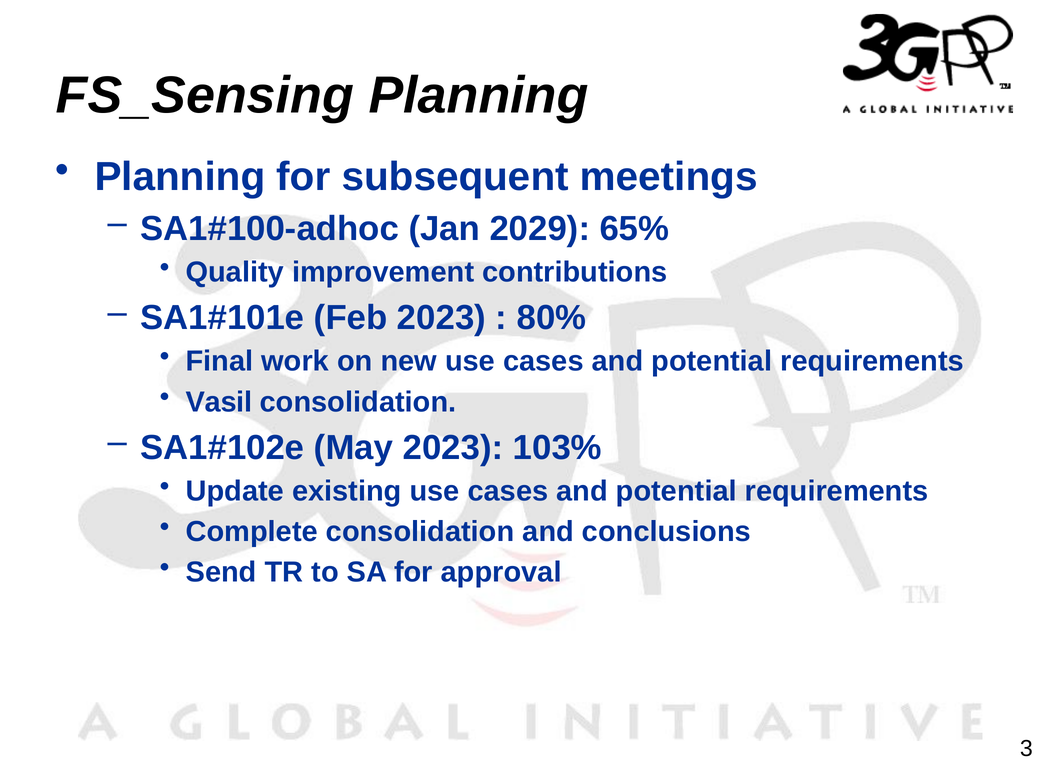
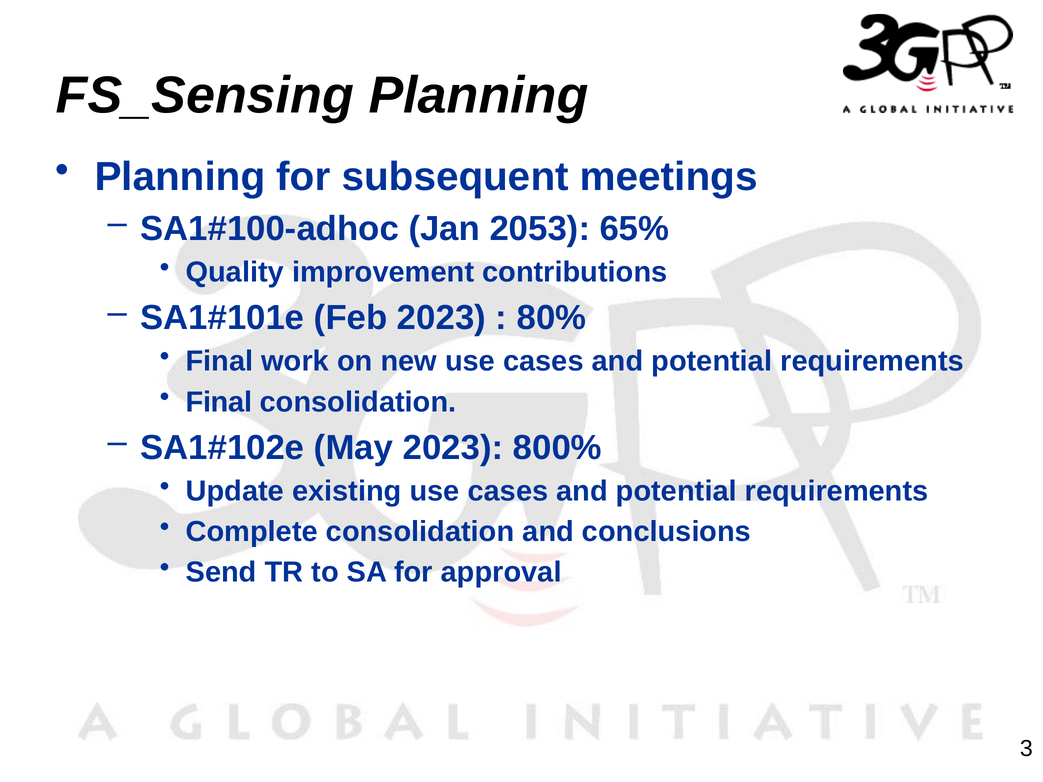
2029: 2029 -> 2053 (540, 229)
Vasil: Vasil -> Final (219, 402)
103%: 103% -> 800% (557, 448)
